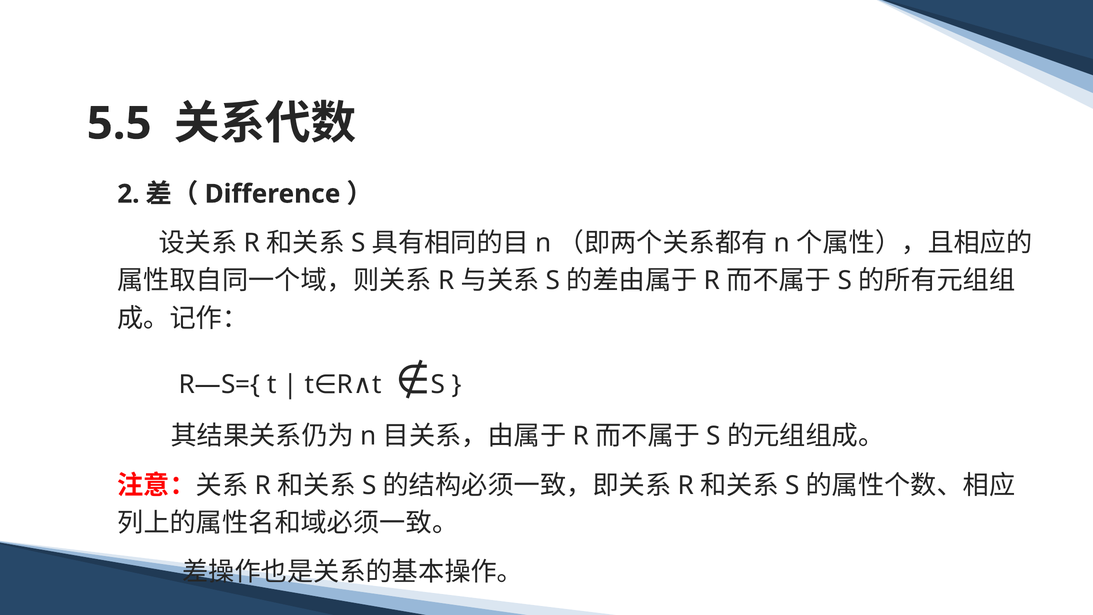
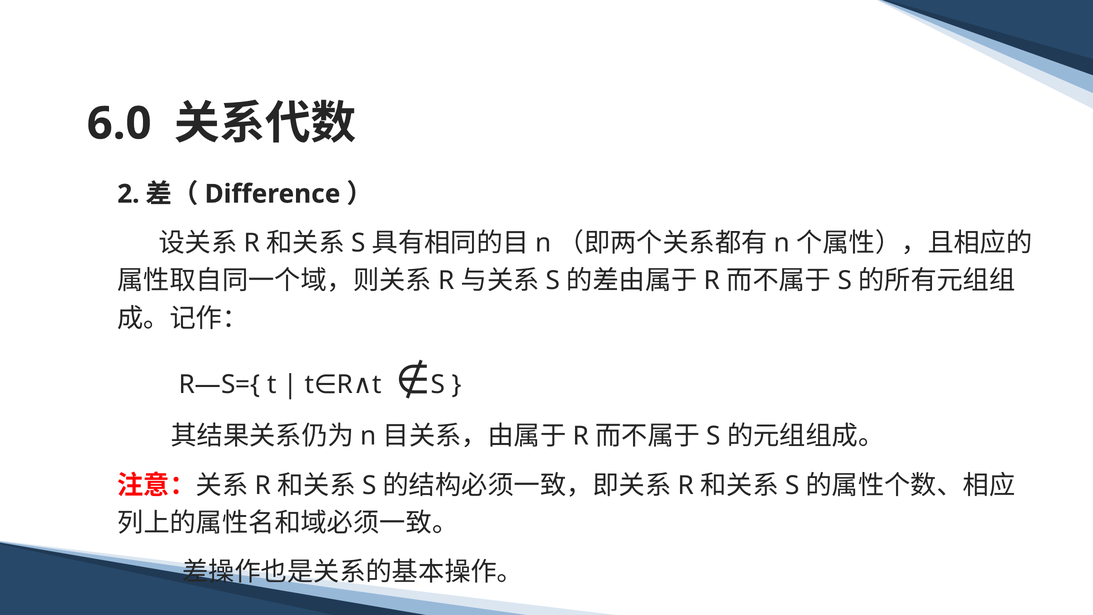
5.5: 5.5 -> 6.0 (119, 124)
